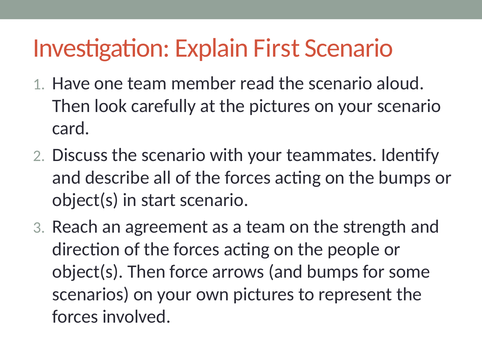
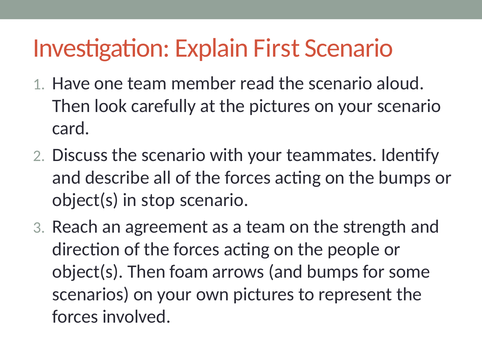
start: start -> stop (158, 200)
force: force -> foam (189, 271)
